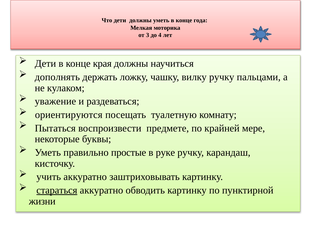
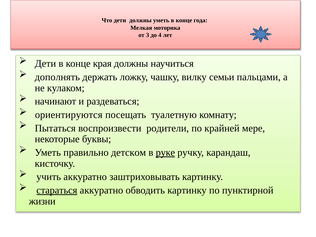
вилку ручку: ручку -> семьи (222, 77)
уважение: уважение -> начинают (55, 101)
предмете: предмете -> родители (168, 128)
простые: простые -> детском (129, 153)
руке underline: none -> present (165, 153)
